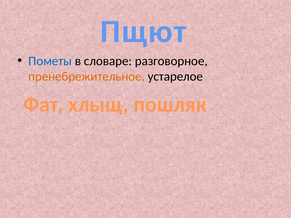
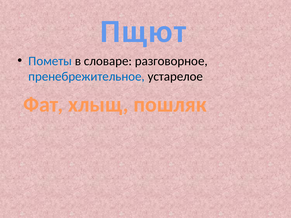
пренебрежительное colour: orange -> blue (87, 77)
